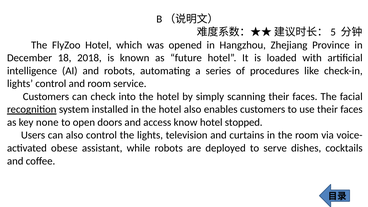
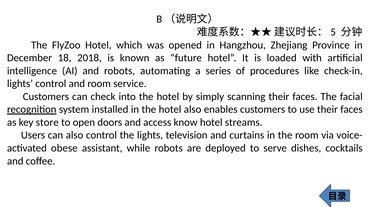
none: none -> store (47, 122)
stopped: stopped -> streams (244, 122)
